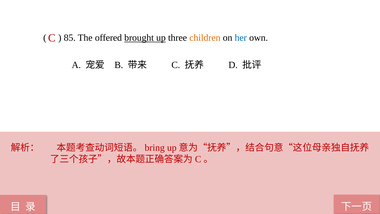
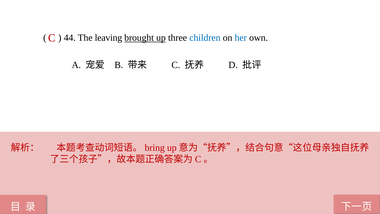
85: 85 -> 44 (70, 38)
offered: offered -> leaving (108, 38)
children colour: orange -> blue (205, 38)
